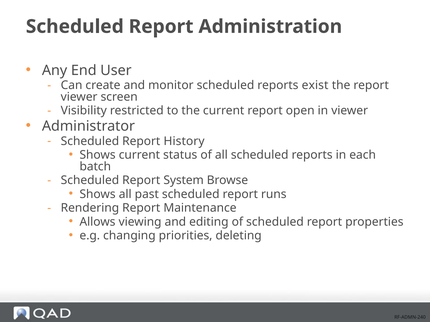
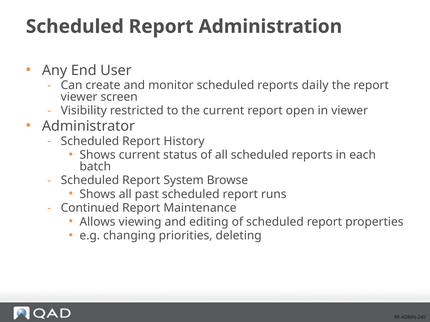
exist: exist -> daily (315, 86)
Rendering: Rendering -> Continued (90, 208)
